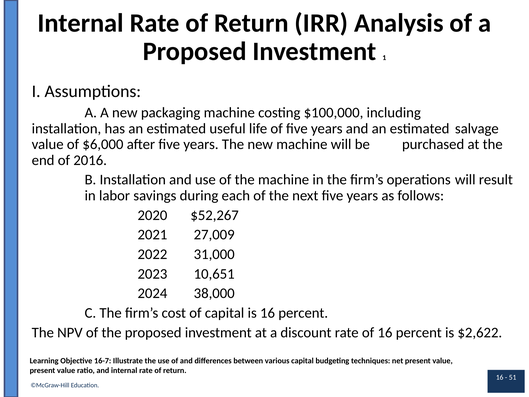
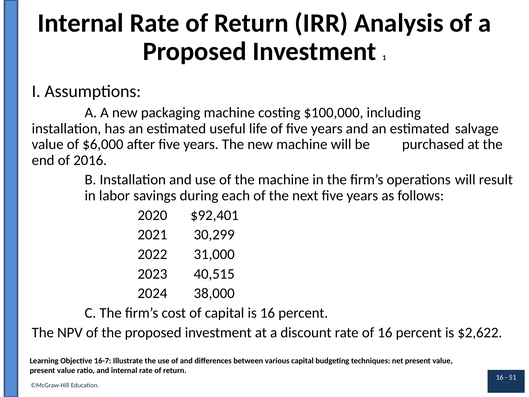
$52,267: $52,267 -> $92,401 (215, 215)
27,009: 27,009 -> 30,299 (214, 235)
10,651: 10,651 -> 40,515 (214, 274)
